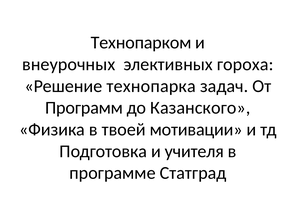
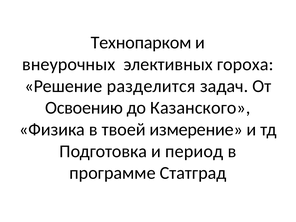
технопарка: технопарка -> разделится (151, 86)
Программ: Программ -> Освоению (84, 108)
мотивации: мотивации -> измерение (196, 130)
учителя: учителя -> период (194, 151)
